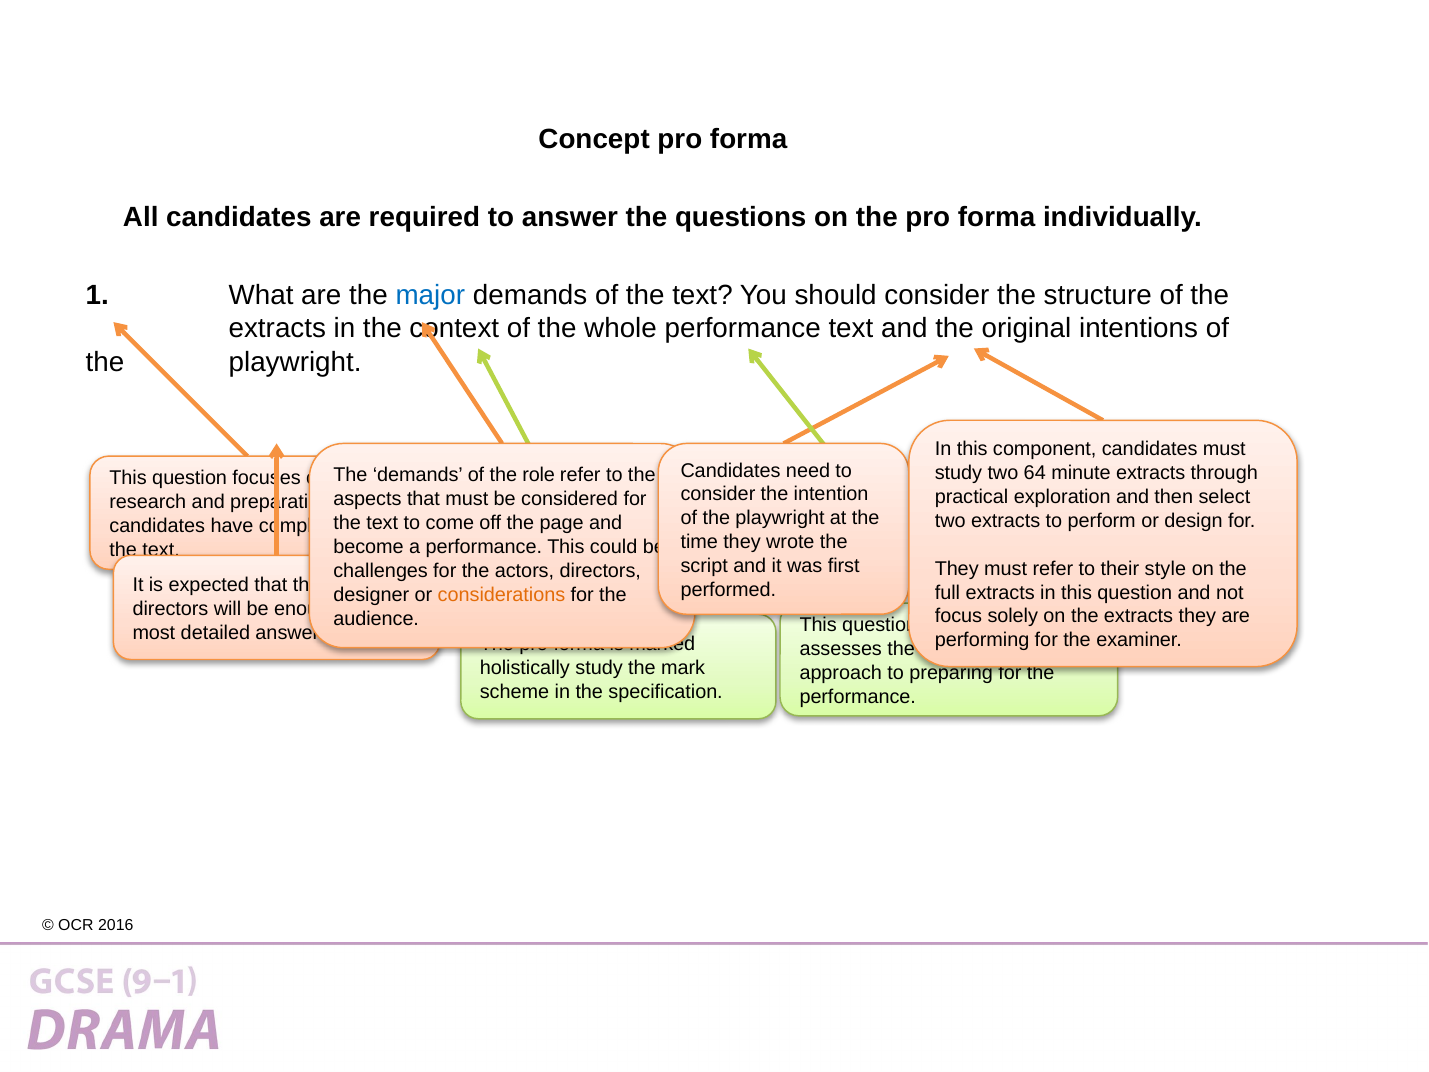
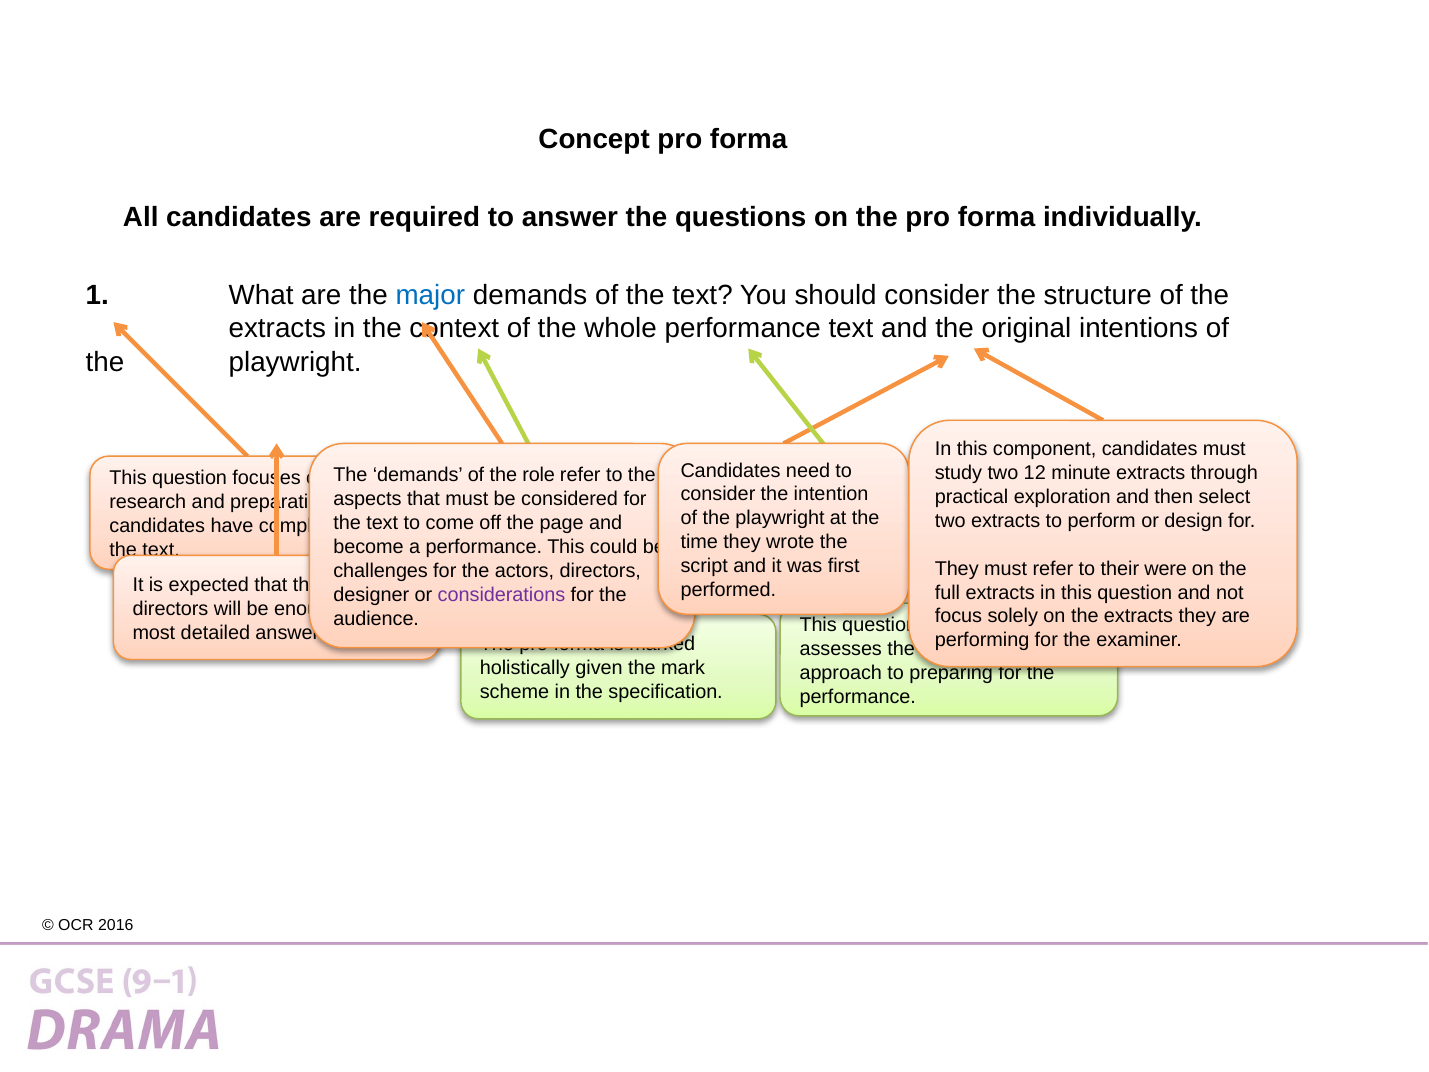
64: 64 -> 12 (1035, 473)
style: style -> were (1166, 569)
considerations colour: orange -> purple (501, 595)
holistically study: study -> given (599, 668)
